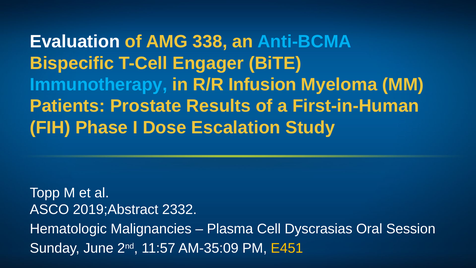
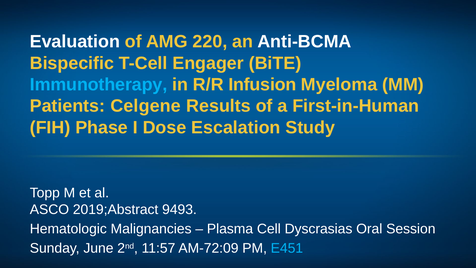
338: 338 -> 220 (210, 42)
Anti-BCMA colour: light blue -> white (304, 42)
Prostate: Prostate -> Celgene (146, 106)
2332: 2332 -> 9493 (180, 209)
AM-35:09: AM-35:09 -> AM-72:09 (208, 248)
E451 colour: yellow -> light blue (287, 248)
